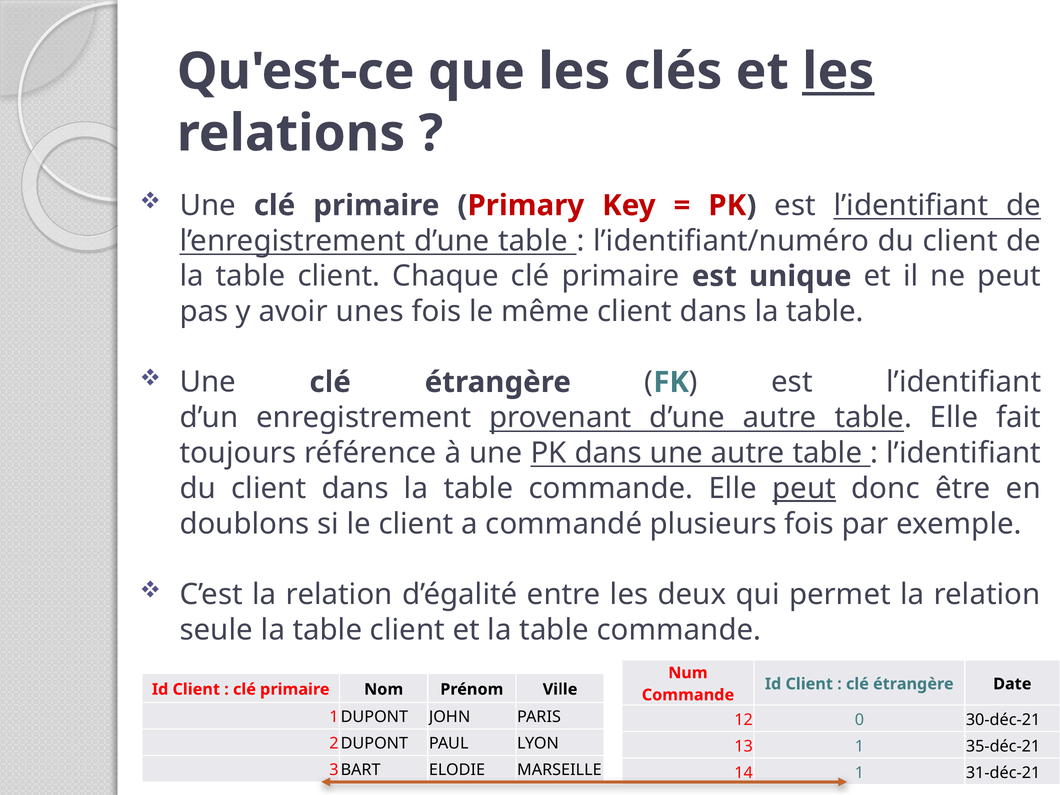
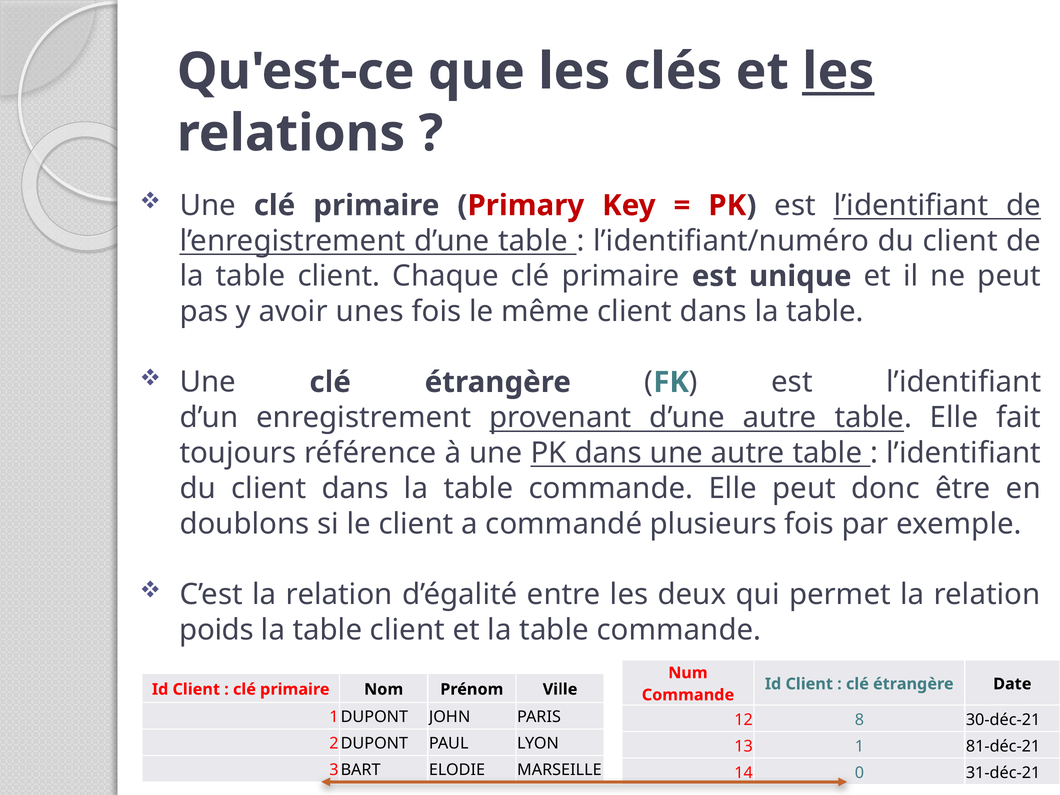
peut underline: present -> none (804, 488)
seule: seule -> poids (217, 630)
0: 0 -> 8 (859, 720)
35-déc-21: 35-déc-21 -> 81-déc-21 (1003, 746)
1: 1 -> 0 (859, 773)
